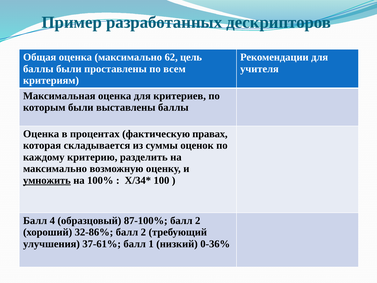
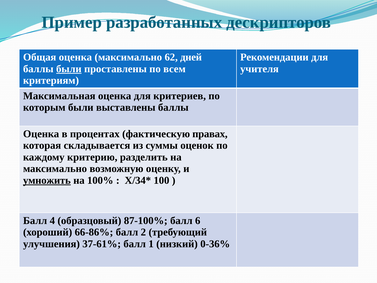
цель: цель -> дней (191, 57)
были underline: none -> present (69, 69)
87-100% балл 2: 2 -> 6 (198, 220)
32-86%: 32-86% -> 66-86% (94, 232)
